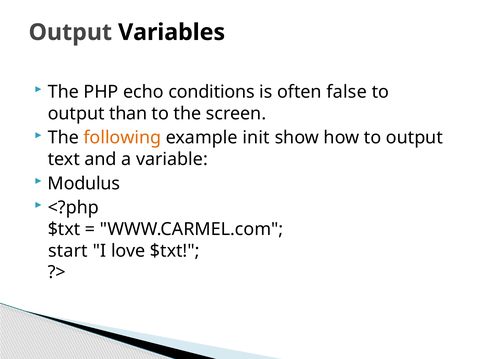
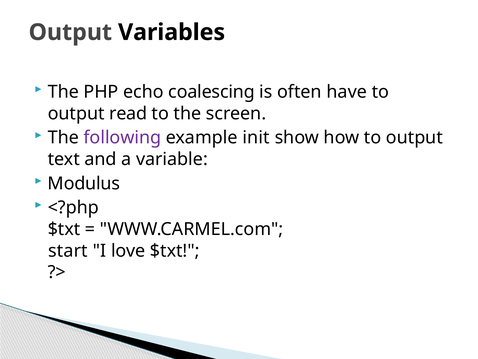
conditions: conditions -> coalescing (212, 92)
false: false -> have (347, 92)
than: than -> read (128, 113)
following colour: orange -> purple (122, 138)
